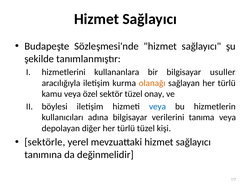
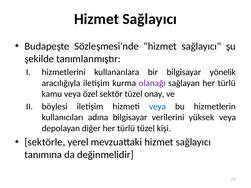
usuller: usuller -> yönelik (223, 72)
olanağı colour: orange -> purple (152, 83)
tanıma: tanıma -> yüksek (202, 118)
